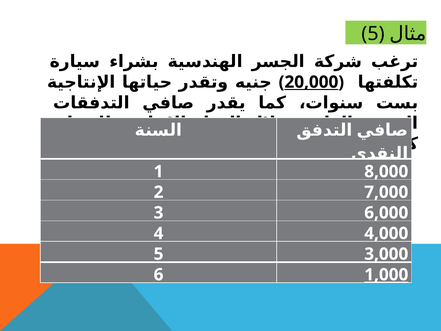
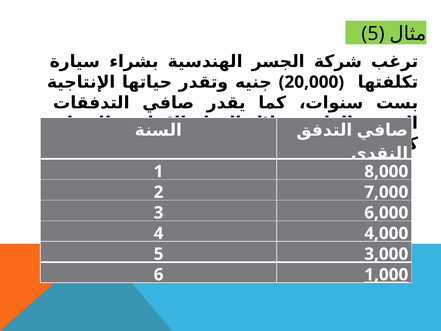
20,000 underline: present -> none (311, 82)
